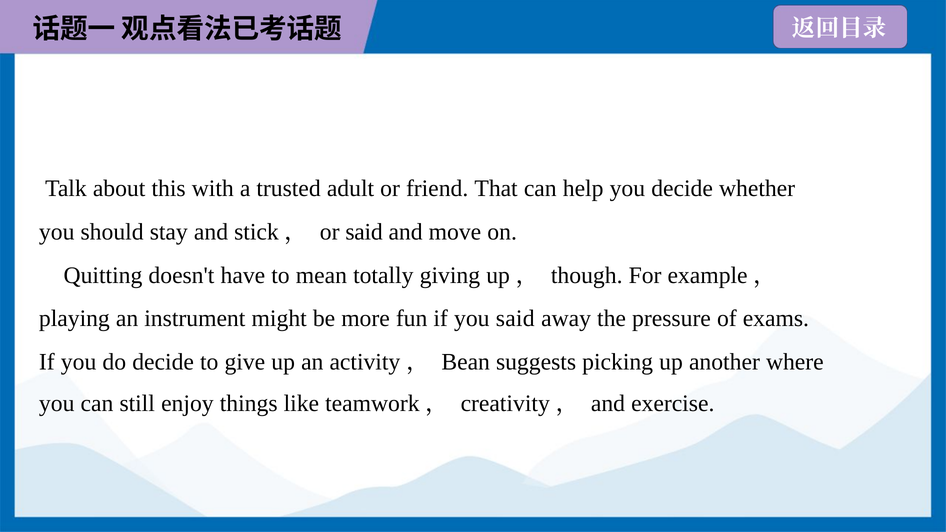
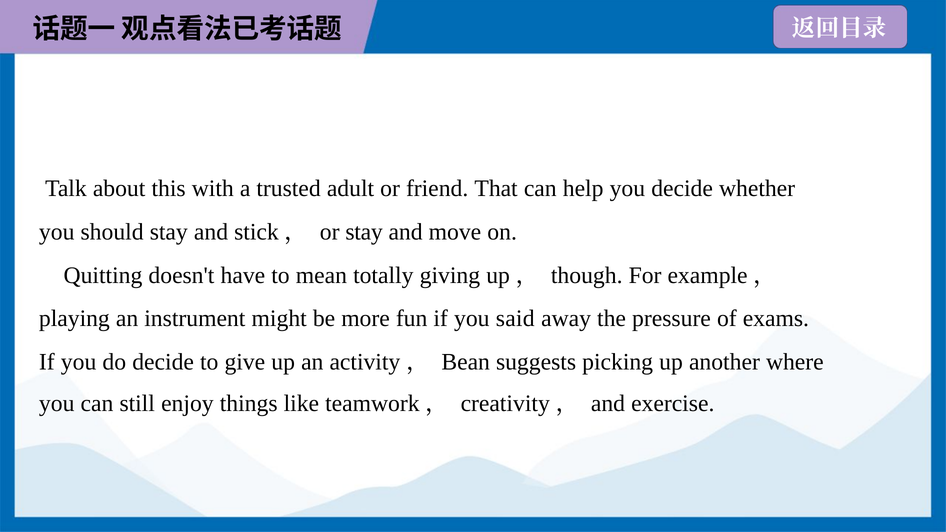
or said: said -> stay (364, 232)
